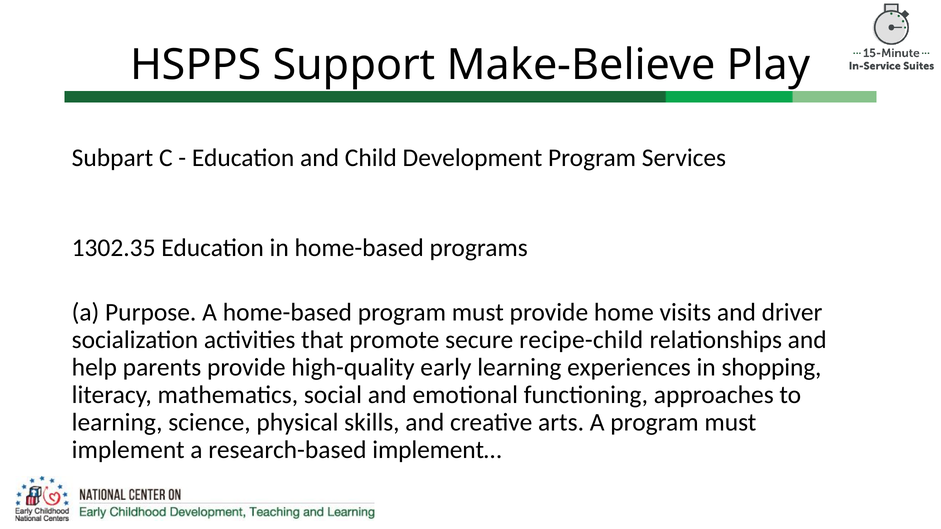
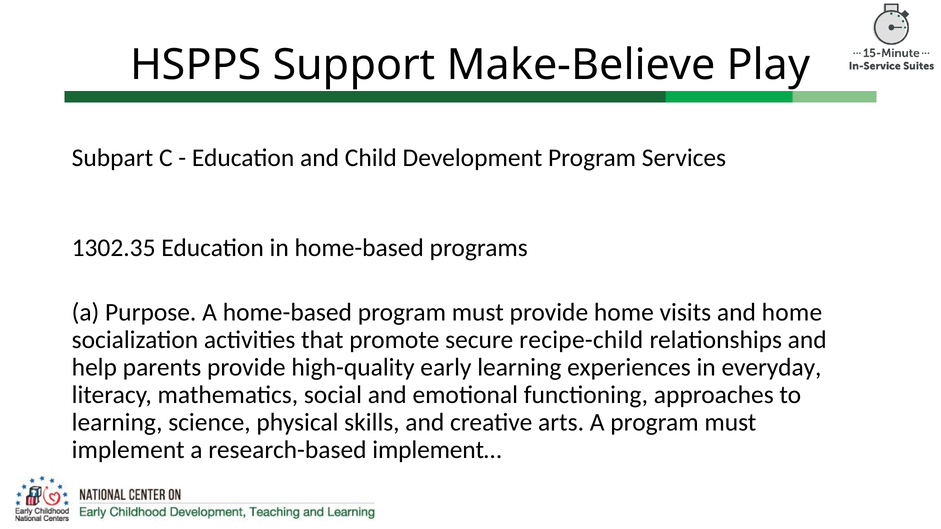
and driver: driver -> home (792, 313)
shopping: shopping -> everyday (771, 368)
